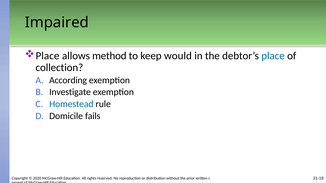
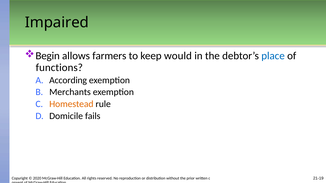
Place: Place -> Begin (48, 56)
method: method -> farmers (109, 56)
collection: collection -> functions (59, 68)
Investigate: Investigate -> Merchants (70, 92)
Homestead colour: blue -> orange (71, 104)
